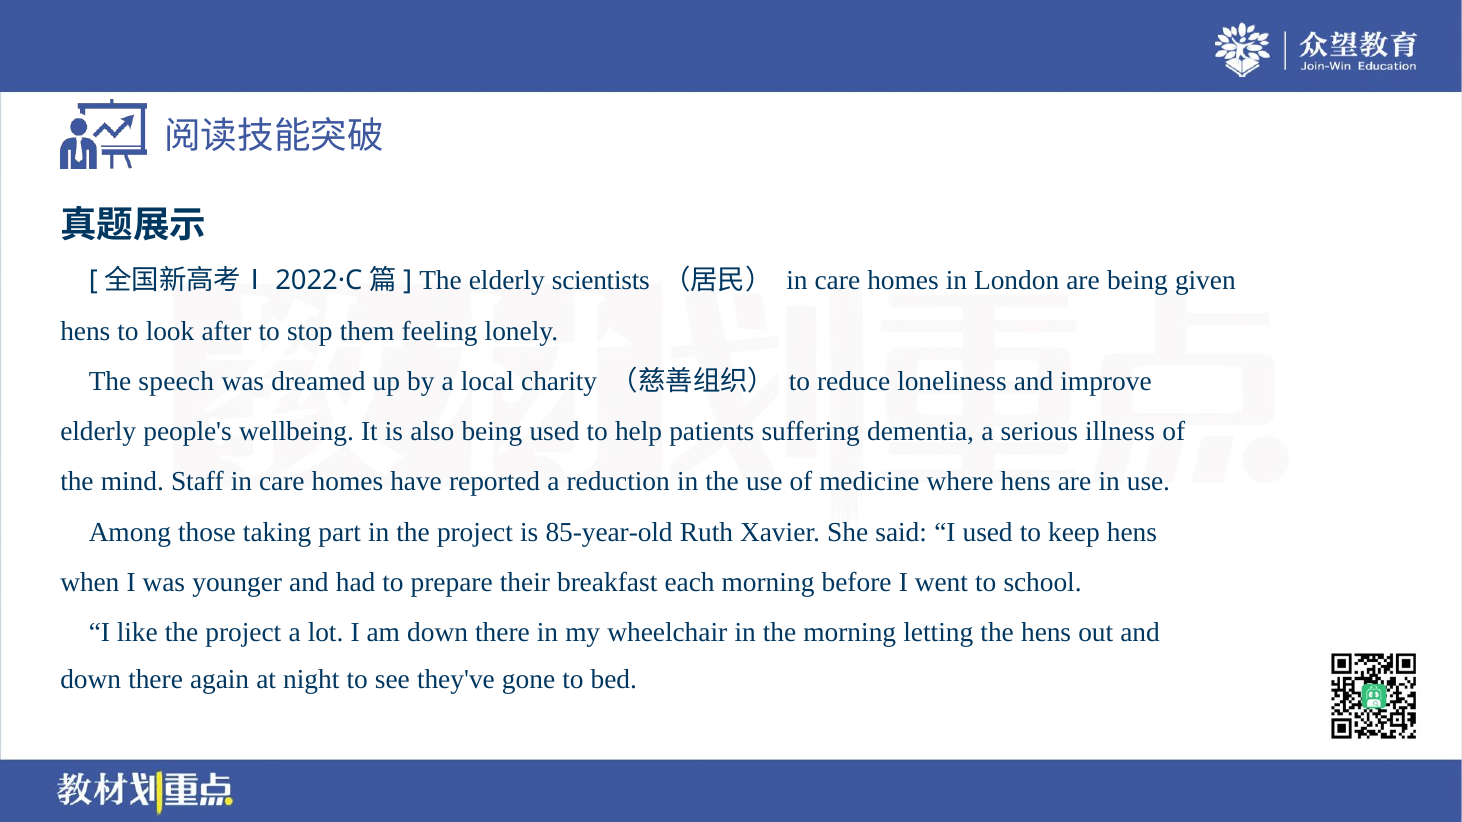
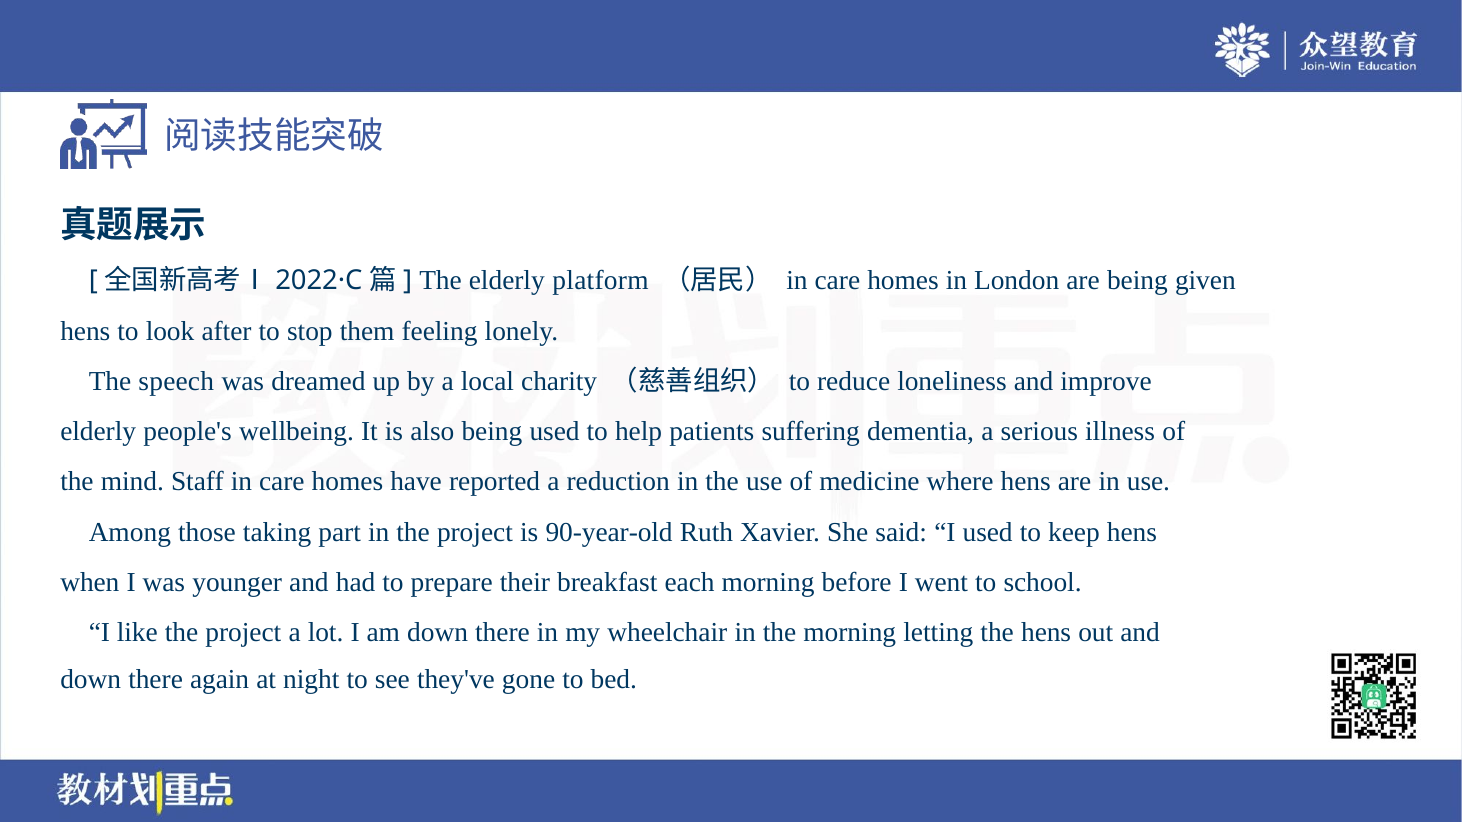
scientists: scientists -> platform (601, 281)
85-year-old: 85-year-old -> 90-year-old (609, 532)
